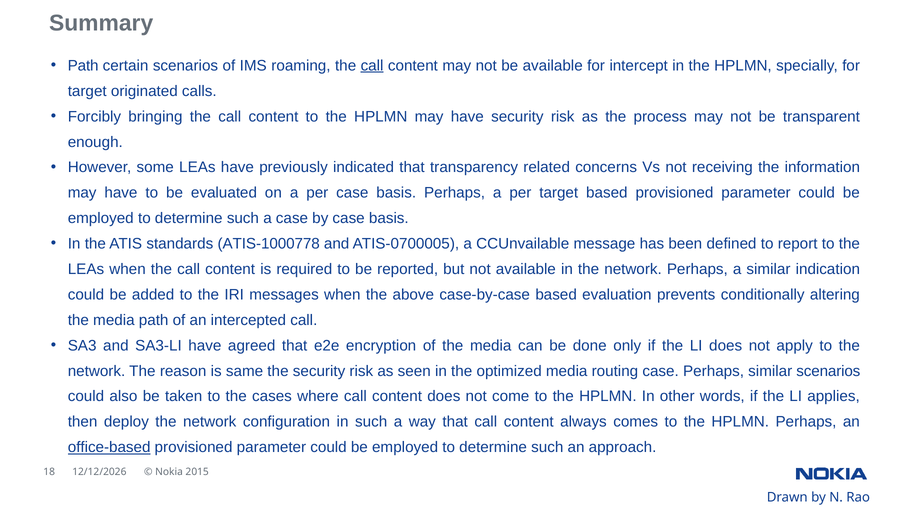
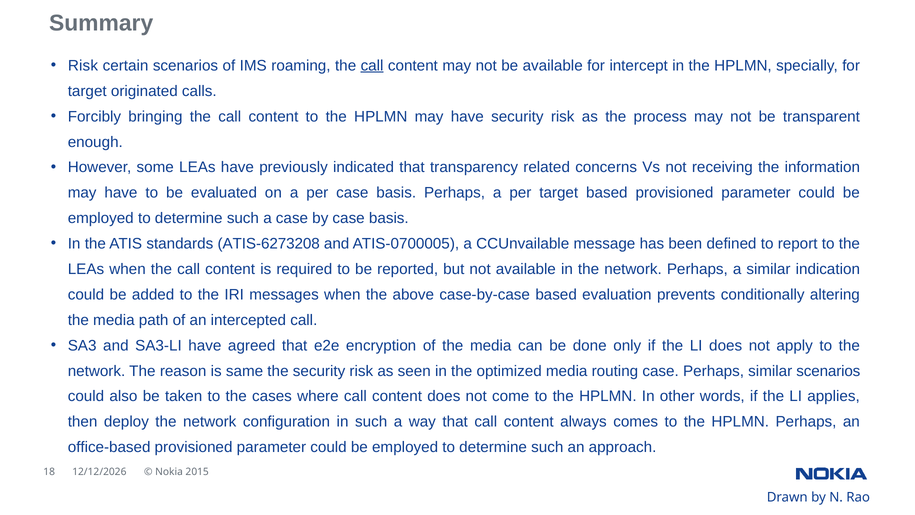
Path: Path -> Risk (83, 66)
ATIS-1000778: ATIS-1000778 -> ATIS-6273208 (269, 244)
office-based underline: present -> none (109, 447)
